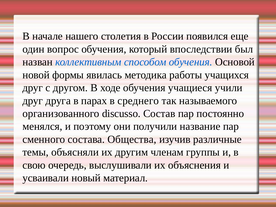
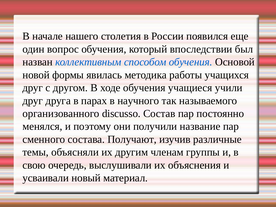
среднего: среднего -> научного (138, 101)
Общества: Общества -> Получают (132, 139)
